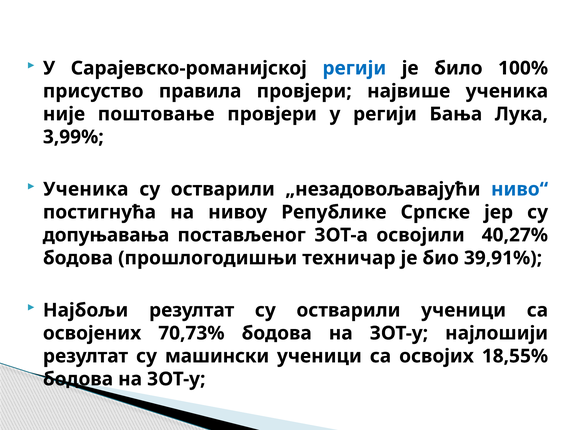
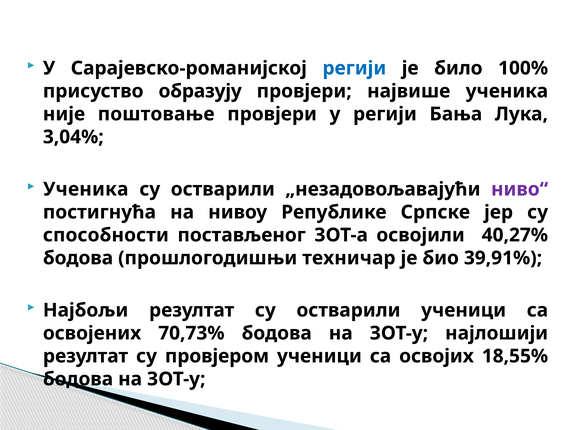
правила: правила -> образују (200, 91)
3,99%: 3,99% -> 3,04% (73, 137)
ниво“ colour: blue -> purple (520, 189)
допуњавања: допуњавања -> способности (106, 235)
машински: машински -> провјером (217, 356)
